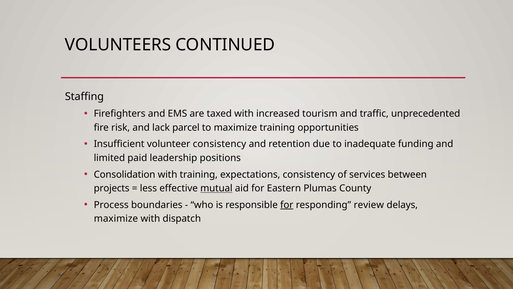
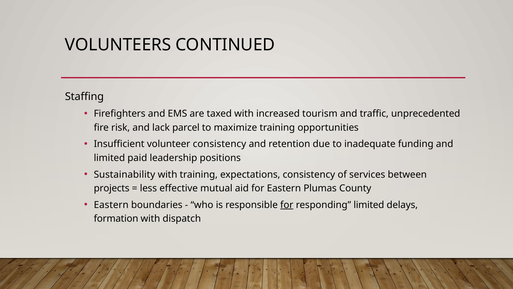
Consolidation: Consolidation -> Sustainability (124, 174)
mutual underline: present -> none (216, 188)
Process: Process -> Eastern (111, 205)
responding review: review -> limited (369, 205)
maximize: maximize -> formation (116, 218)
